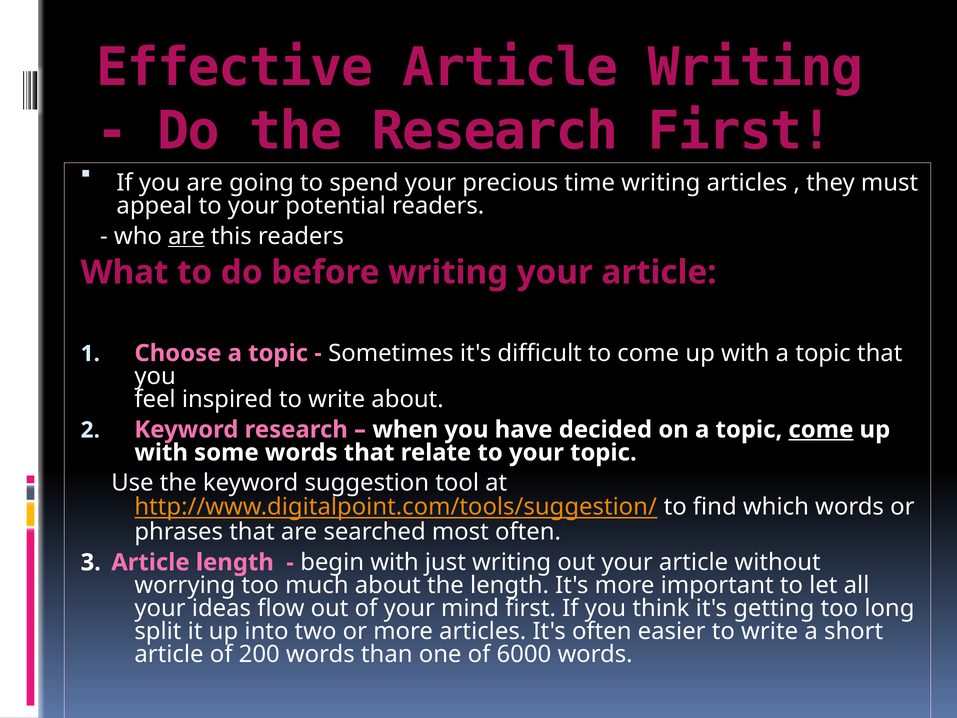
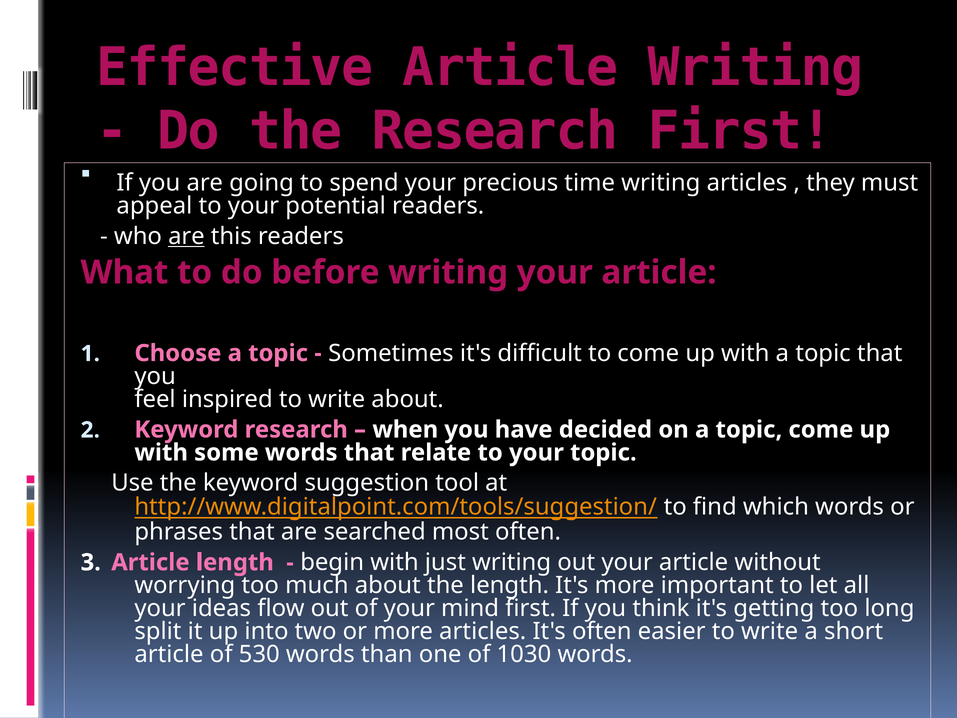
come underline: present -> none (821, 429)
200: 200 -> 530 (259, 654)
6000: 6000 -> 1030 (524, 654)
